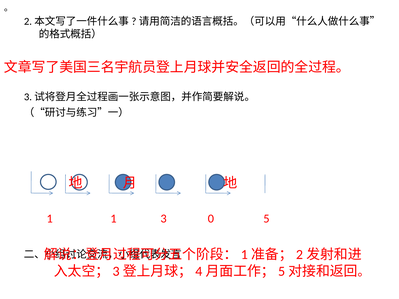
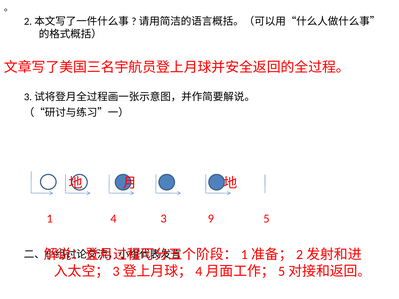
1 1: 1 -> 4 (113, 219)
0: 0 -> 9 (211, 219)
